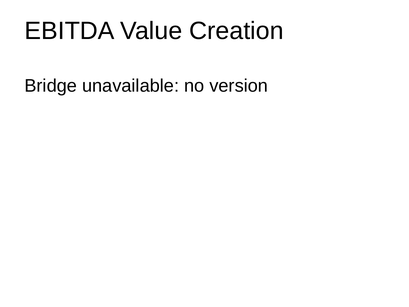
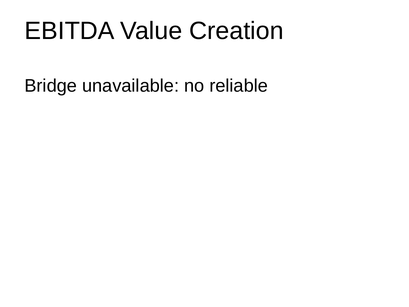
version: version -> reliable (239, 86)
